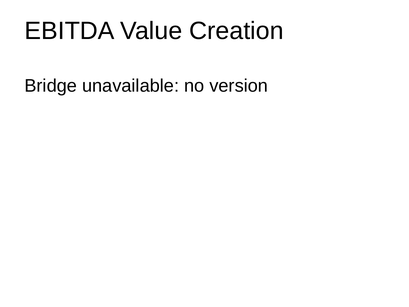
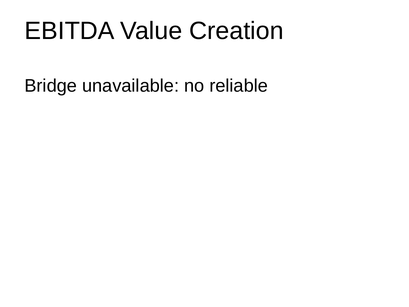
version: version -> reliable (239, 86)
